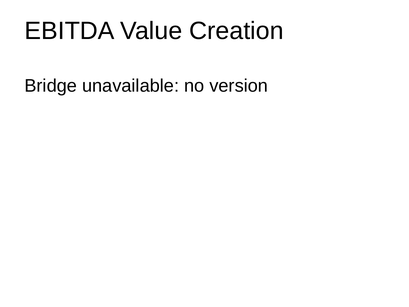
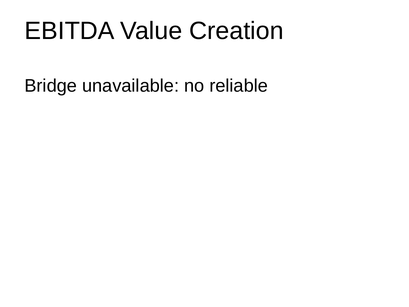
version: version -> reliable (239, 86)
